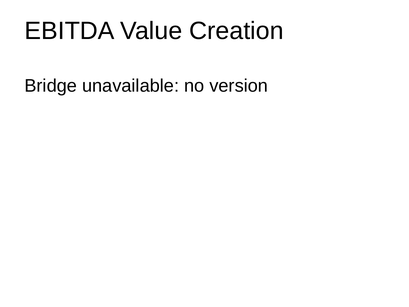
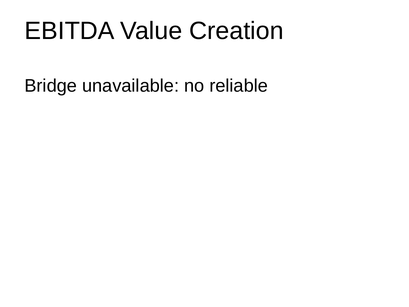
version: version -> reliable (239, 86)
